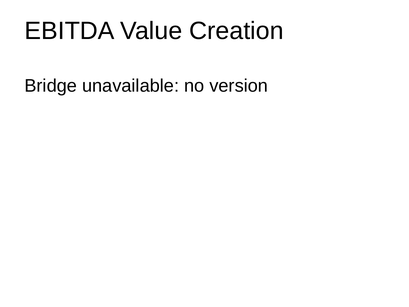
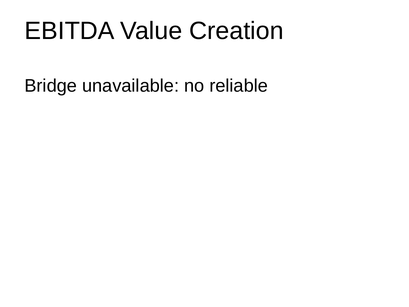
version: version -> reliable (239, 86)
